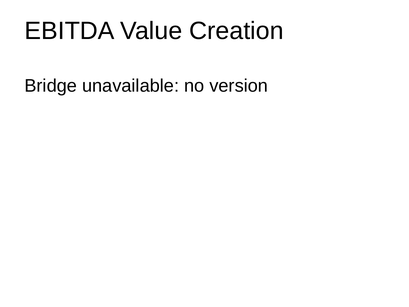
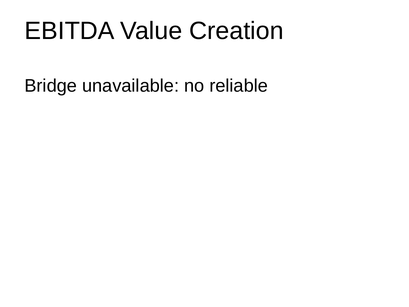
version: version -> reliable (239, 86)
